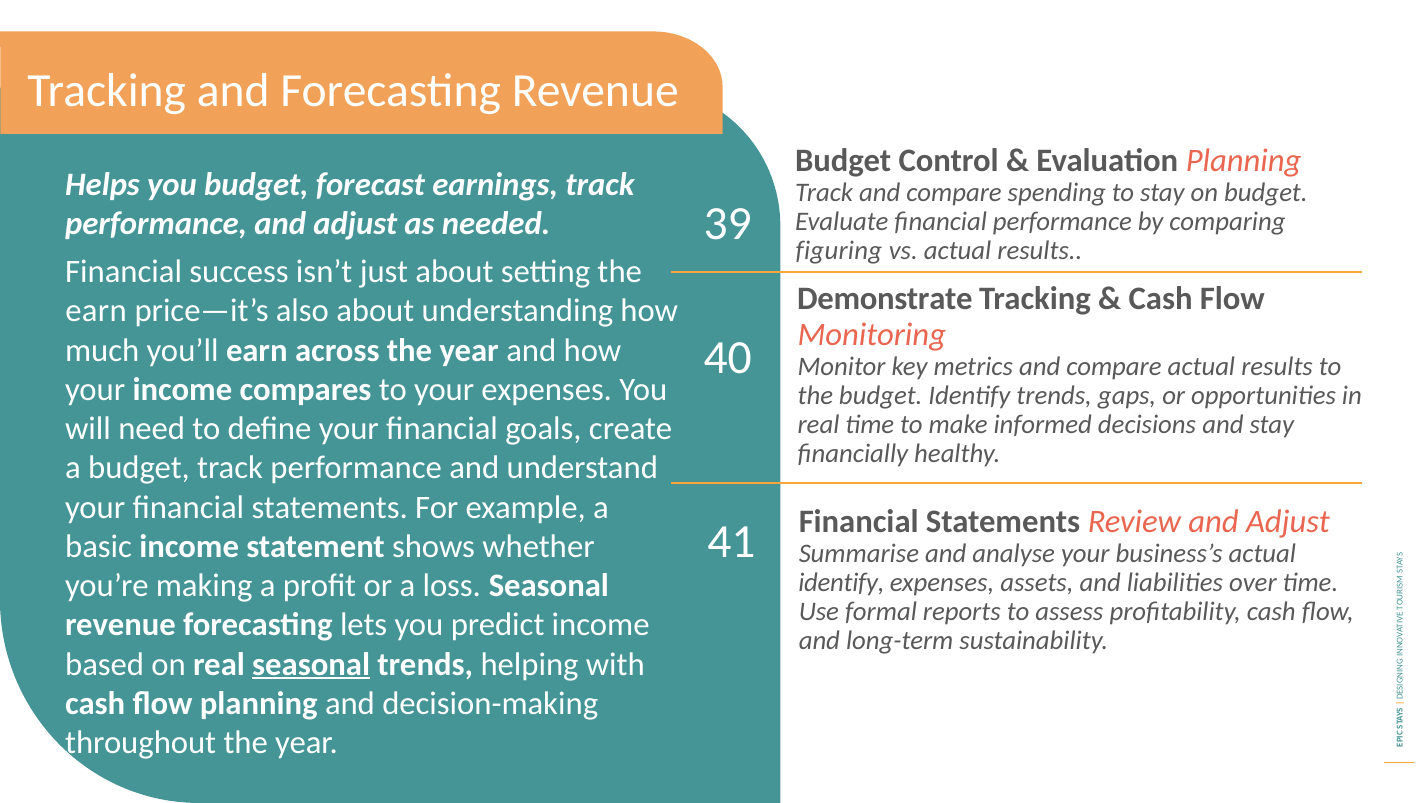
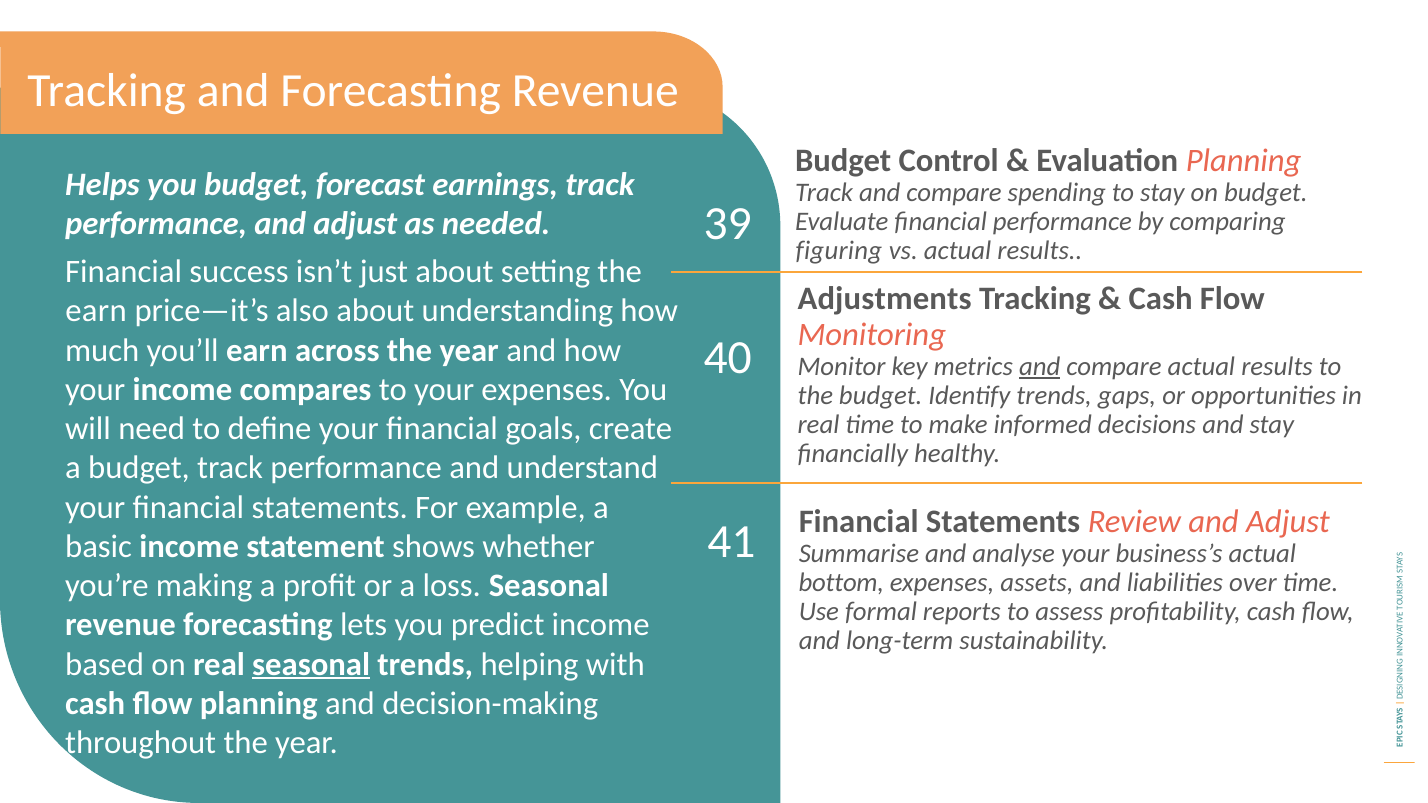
Demonstrate: Demonstrate -> Adjustments (885, 299)
and underline: none -> present (1040, 367)
identify: identify -> bottom (841, 583)
